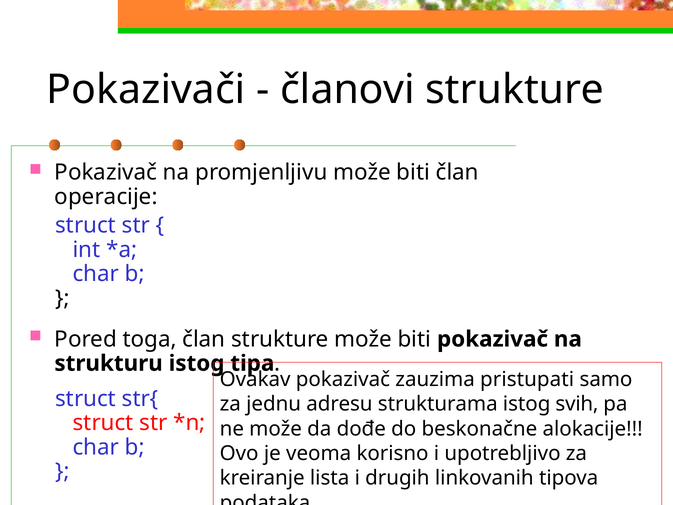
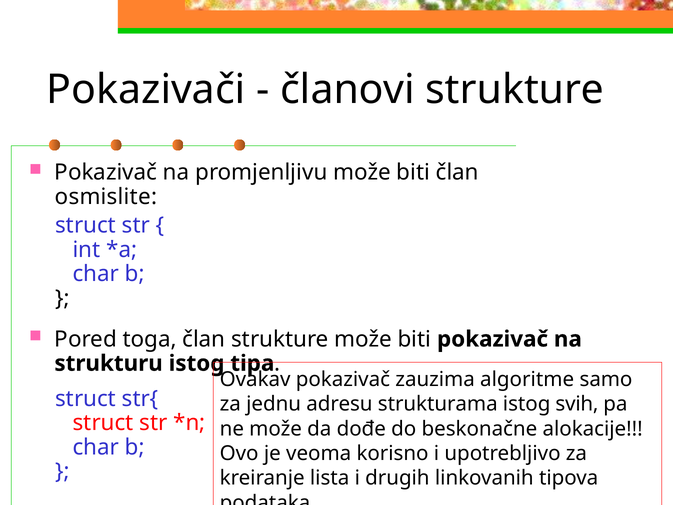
operacije: operacije -> osmislite (106, 197)
pristupati: pristupati -> algoritme (527, 379)
